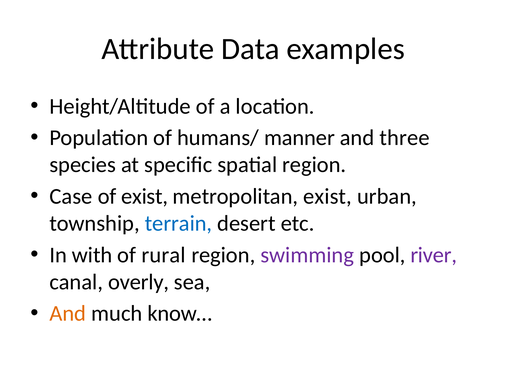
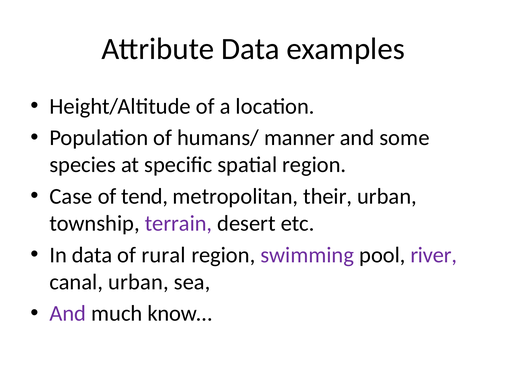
three: three -> some (405, 138)
of exist: exist -> tend (145, 197)
metropolitan exist: exist -> their (328, 197)
terrain colour: blue -> purple (179, 224)
In with: with -> data (92, 255)
canal overly: overly -> urban (138, 282)
And colour: orange -> purple (68, 314)
